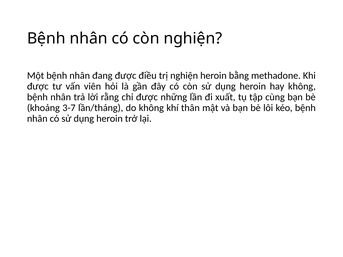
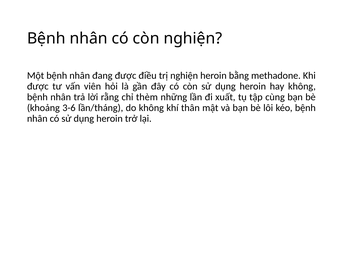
chỉ được: được -> thèm (147, 97)
3-7: 3-7 -> 3-6 (69, 108)
